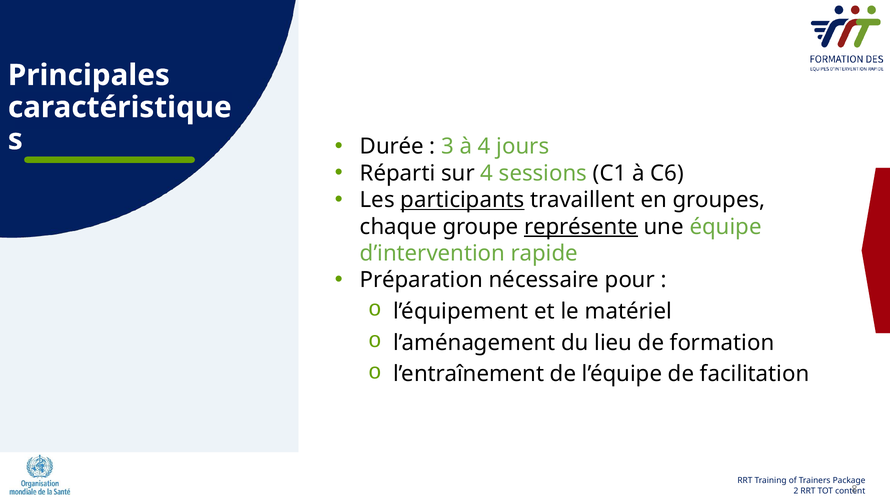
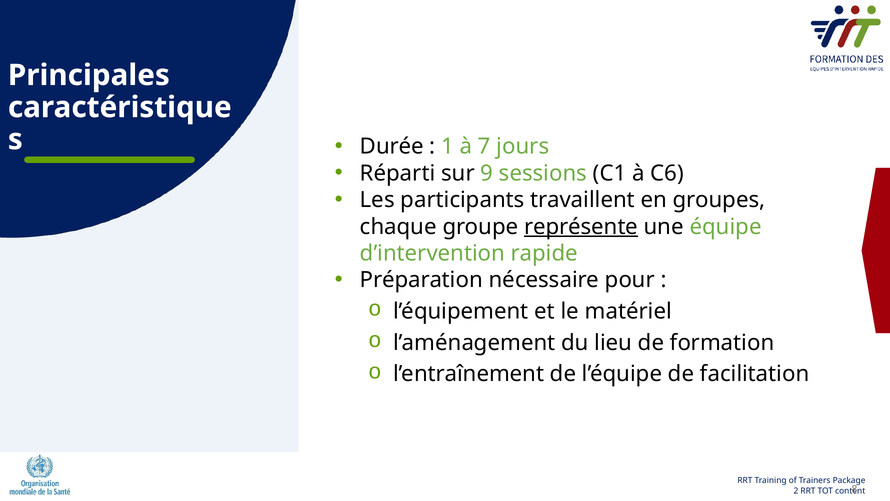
3: 3 -> 1 (448, 146)
à 4: 4 -> 7 (484, 146)
sur 4: 4 -> 9 (487, 173)
participants underline: present -> none (463, 200)
